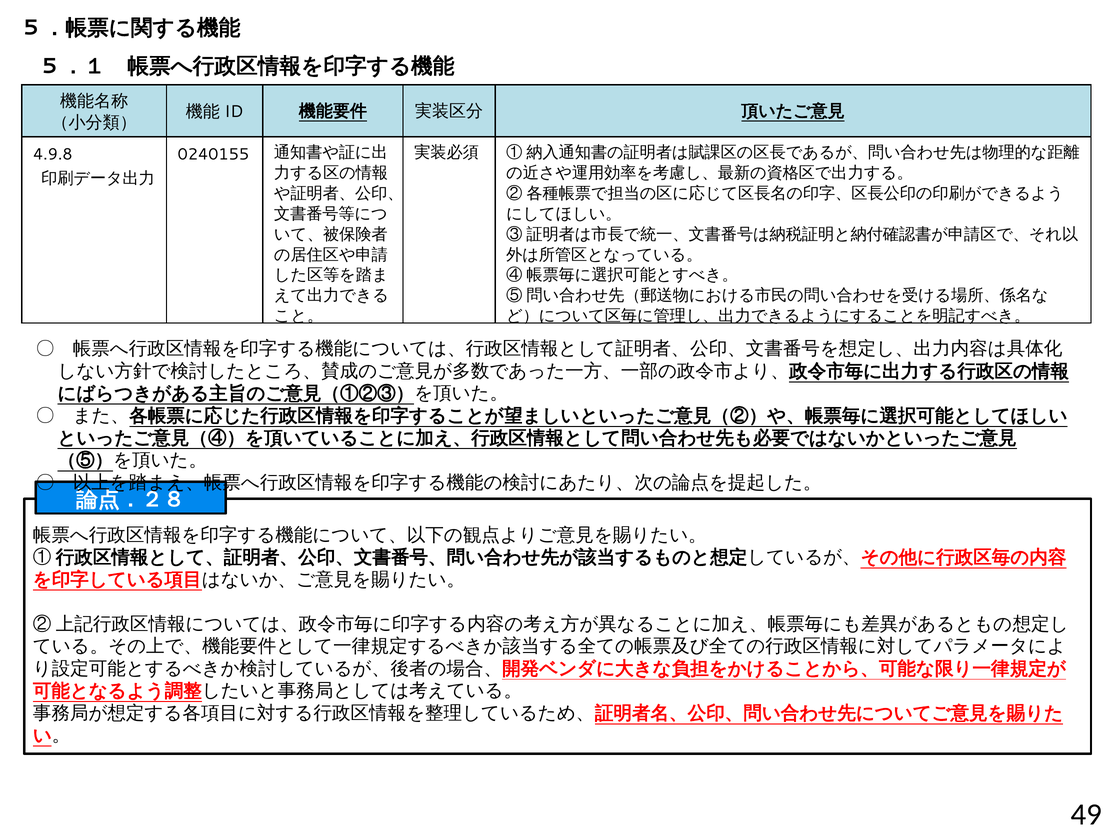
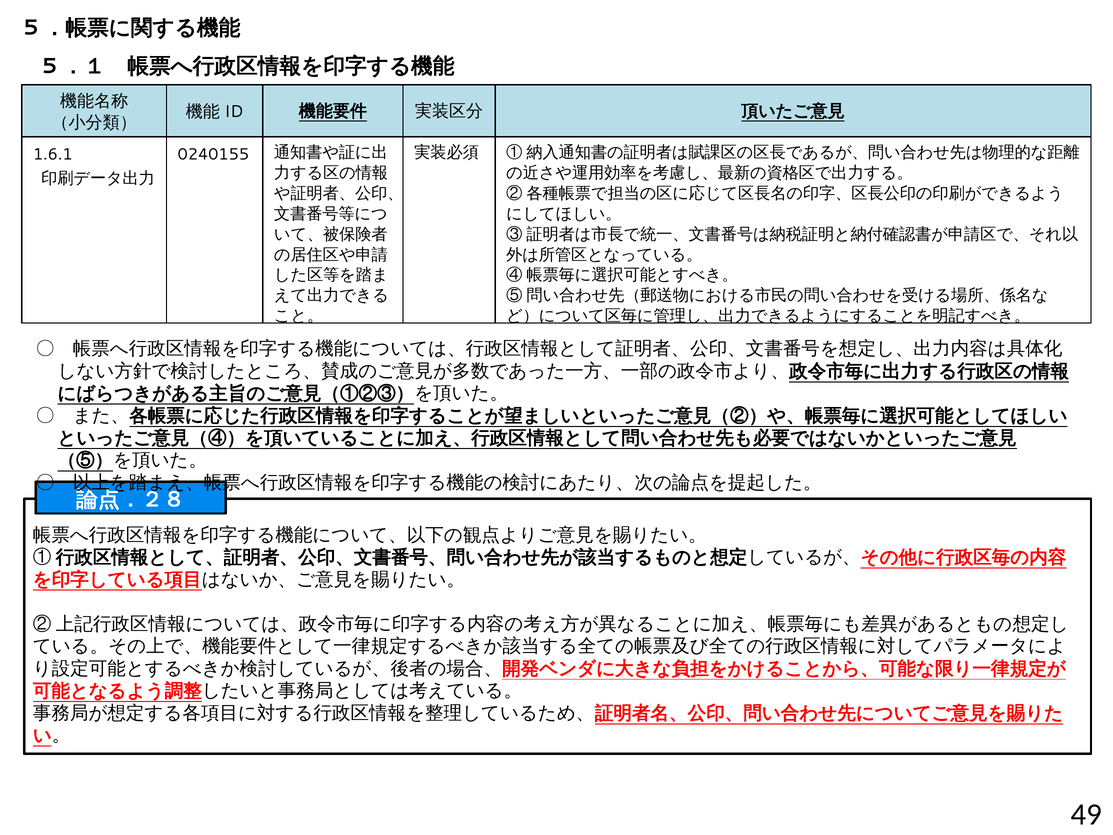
4.9.8: 4.9.8 -> 1.6.1 (53, 155)
